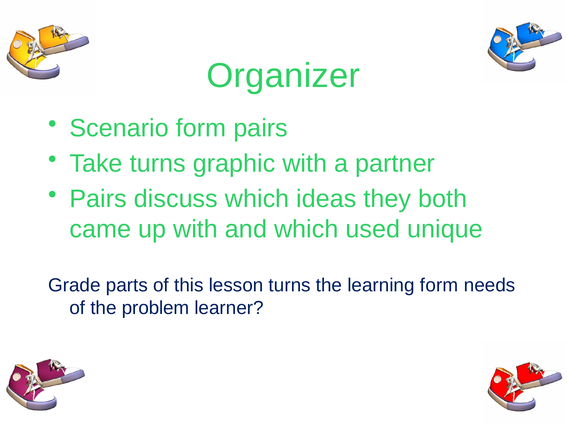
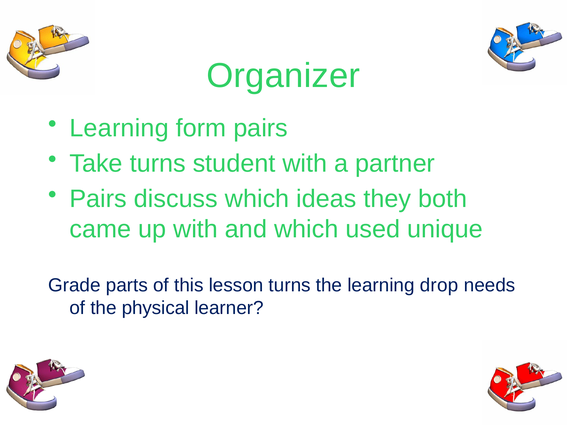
Scenario: Scenario -> Learning (119, 128)
graphic: graphic -> student (234, 164)
learning form: form -> drop (439, 285)
problem: problem -> physical (156, 308)
